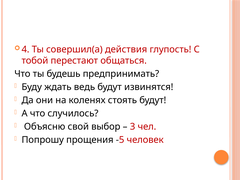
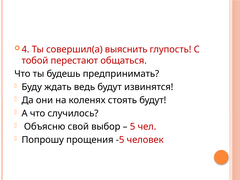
действия: действия -> выяснить (126, 49)
3: 3 -> 5 (133, 127)
